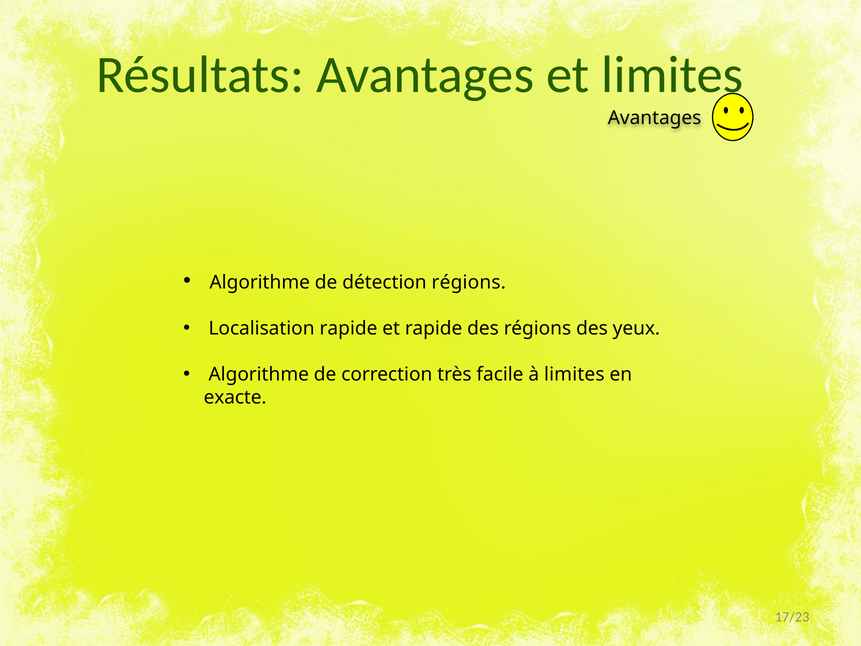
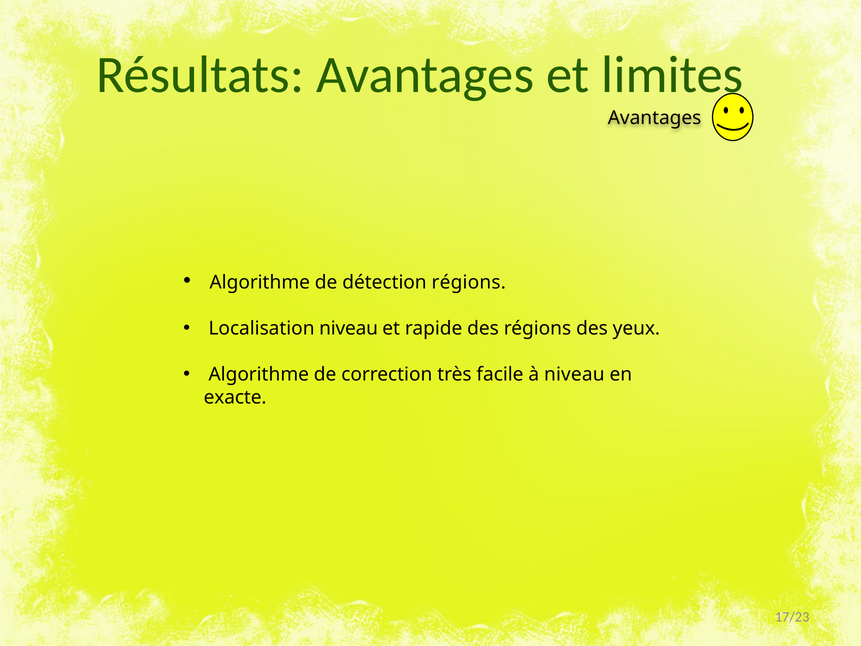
Localisation rapide: rapide -> niveau (349, 328)
à limites: limites -> niveau (574, 374)
